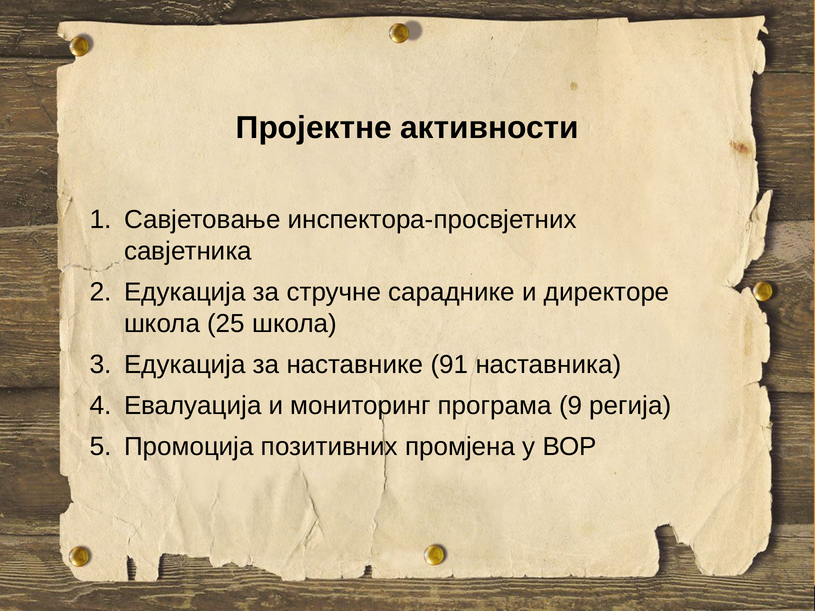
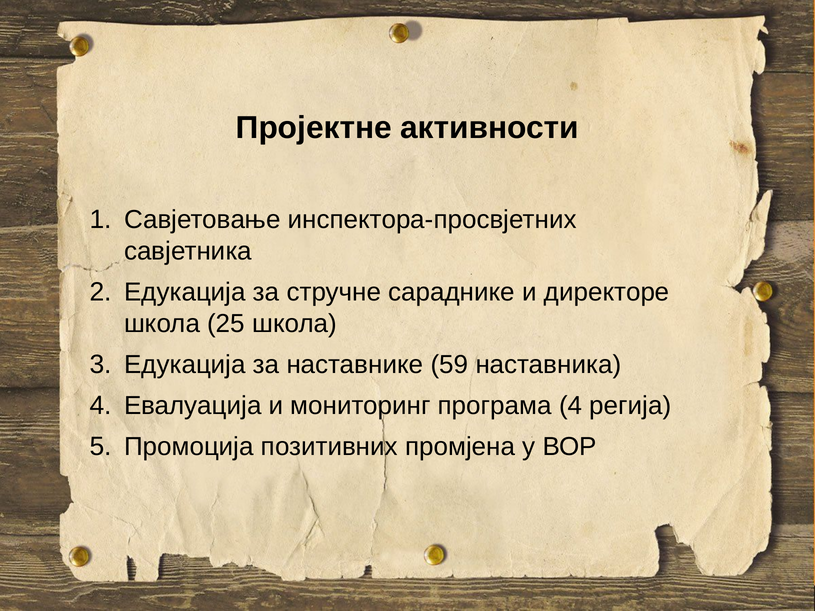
91: 91 -> 59 (449, 365)
програма 9: 9 -> 4 (571, 406)
